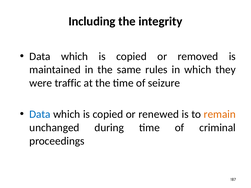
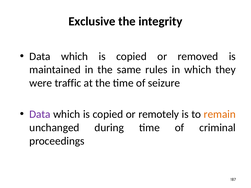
Including: Including -> Exclusive (92, 21)
Data colour: blue -> purple (40, 114)
renewed: renewed -> remotely (159, 114)
